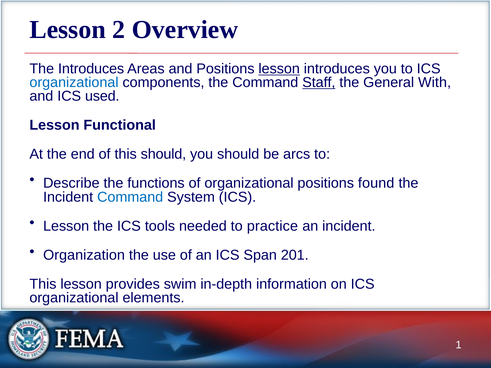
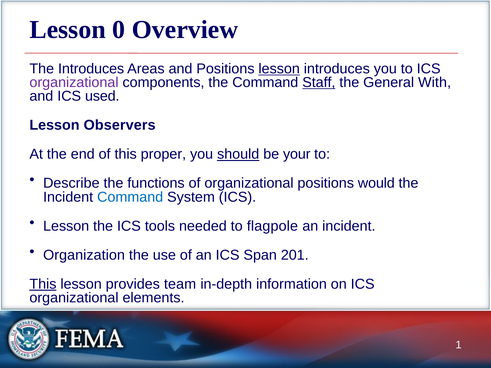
2: 2 -> 0 (119, 30)
organizational colour: blue -> purple (74, 83)
Functional: Functional -> Observers (120, 125)
this should: should -> proper (163, 154)
should underline: none -> present (238, 154)
arcs: arcs -> your (297, 154)
found: found -> would (376, 183)
practice: practice -> flagpole (272, 226)
This underline: none -> present (43, 284)
swim: swim -> team (180, 284)
